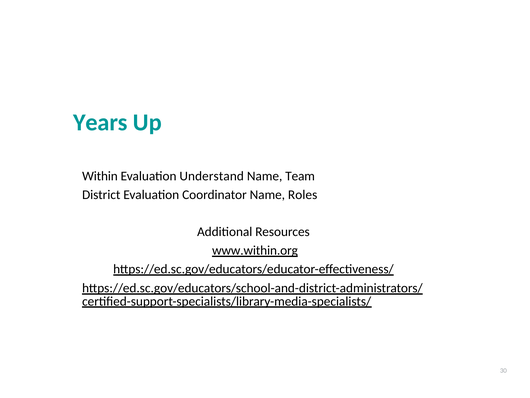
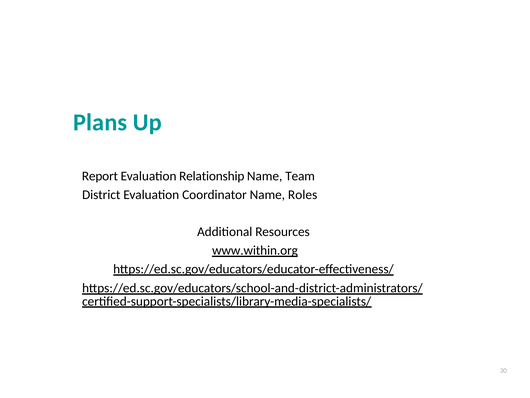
Years: Years -> Plans (100, 122)
Within: Within -> Report (100, 176)
Understand: Understand -> Relationship (212, 176)
